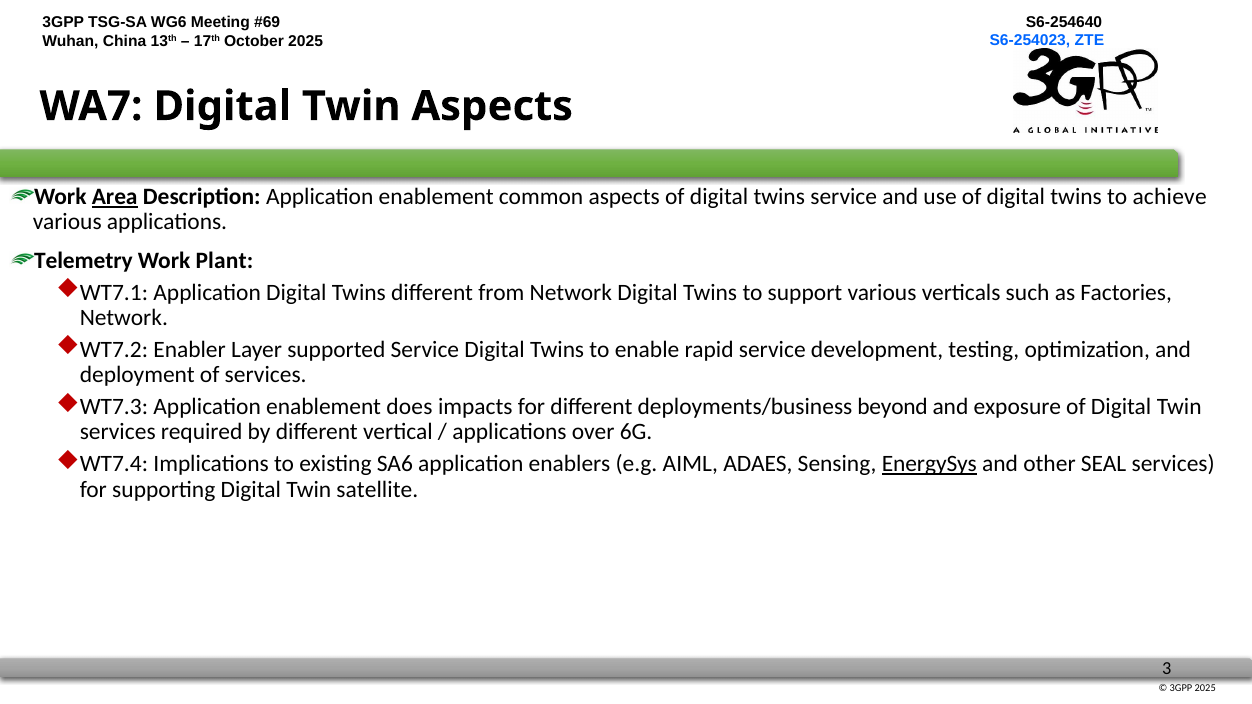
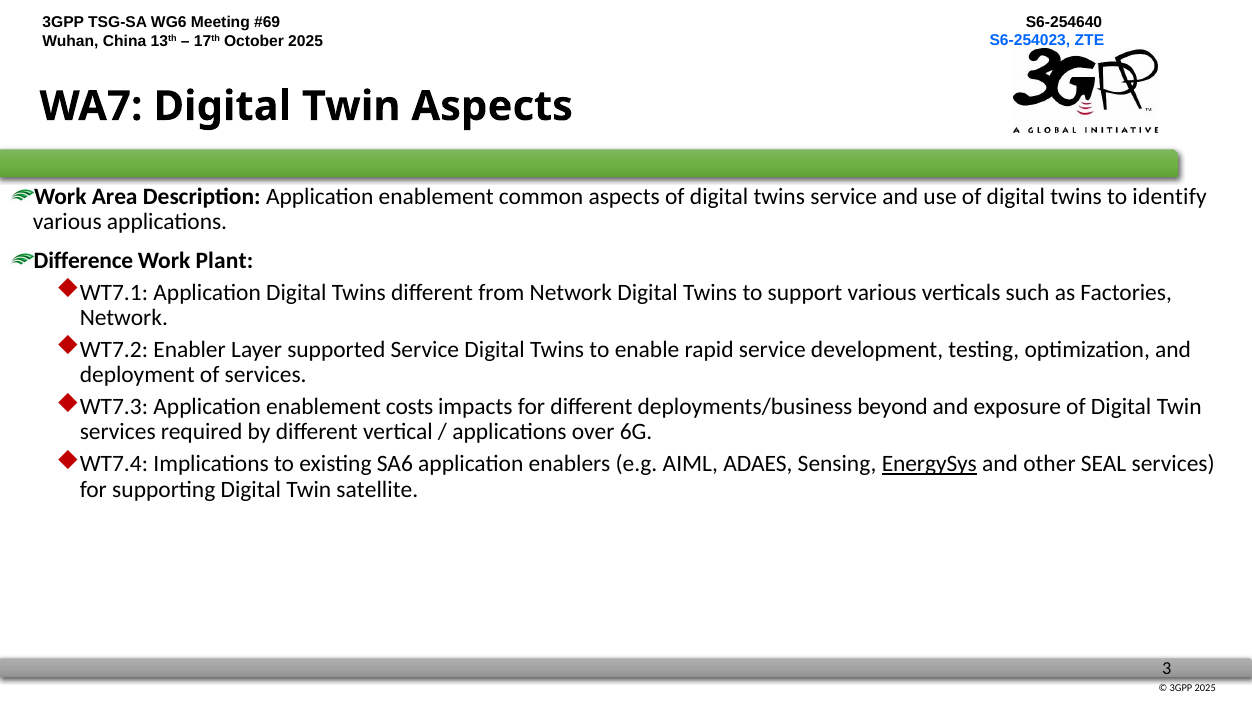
Area underline: present -> none (115, 197)
achieve: achieve -> identify (1170, 197)
Telemetry: Telemetry -> Difference (83, 261)
does: does -> costs (410, 407)
